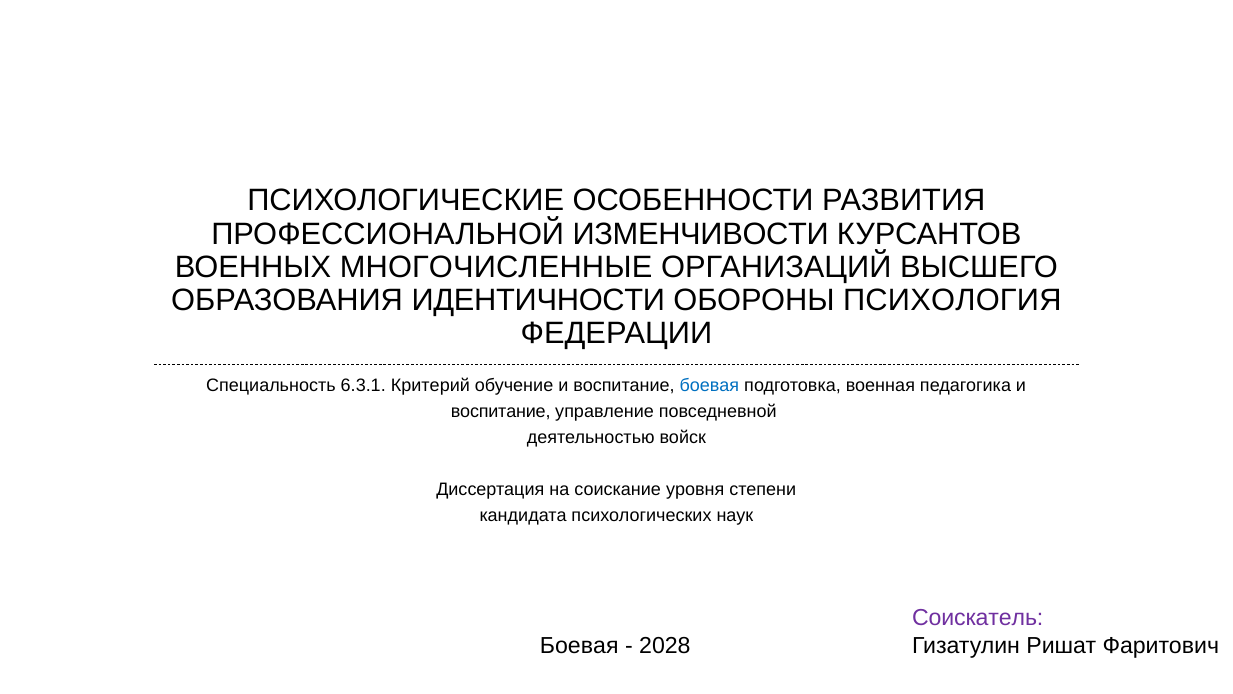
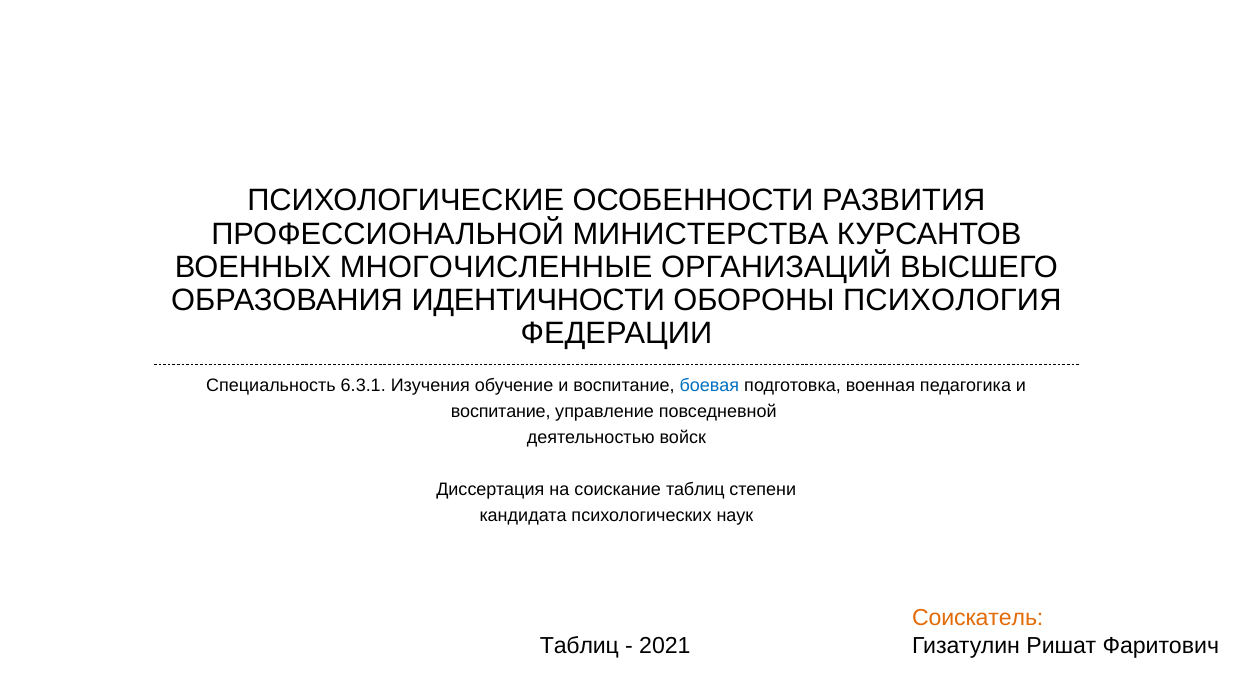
ИЗМЕНЧИВОСТИ: ИЗМЕНЧИВОСТИ -> МИНИСТЕРСТВА (701, 234)
Критерий: Критерий -> Изучения (430, 385)
соискание уровня: уровня -> таблиц (695, 489)
Соискатель colour: purple -> orange (978, 617)
Боевая: Боевая -> Таблиц (579, 645)
2028: 2028 -> 2021 (665, 645)
